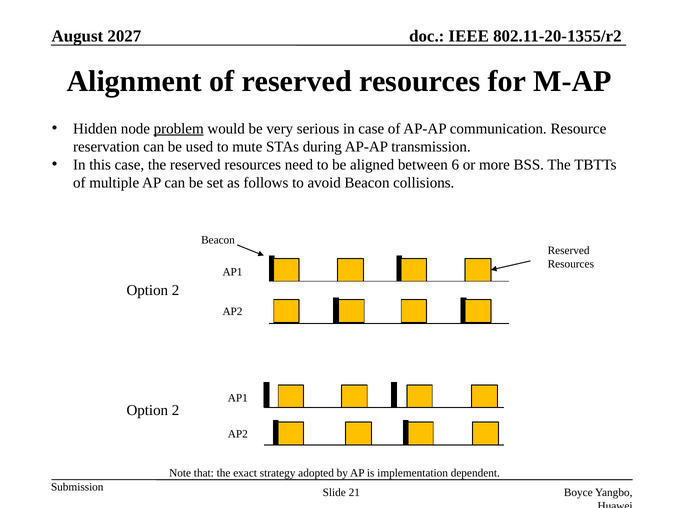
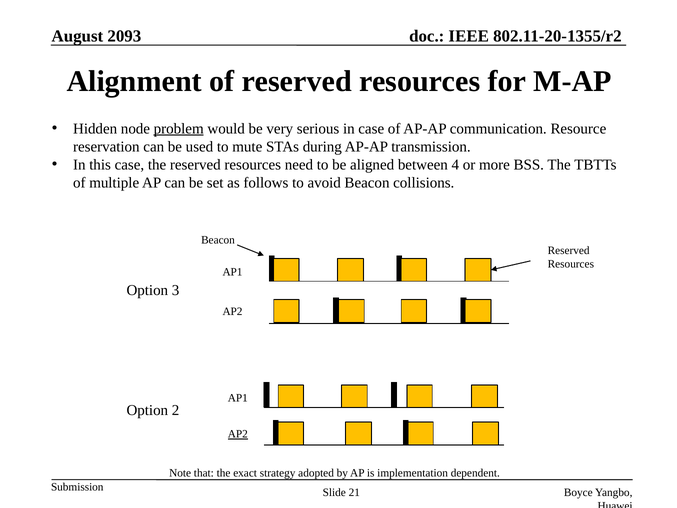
2027: 2027 -> 2093 (124, 36)
6: 6 -> 4 (455, 165)
2: 2 -> 3 (176, 290)
AP2 underline: none -> present (238, 434)
